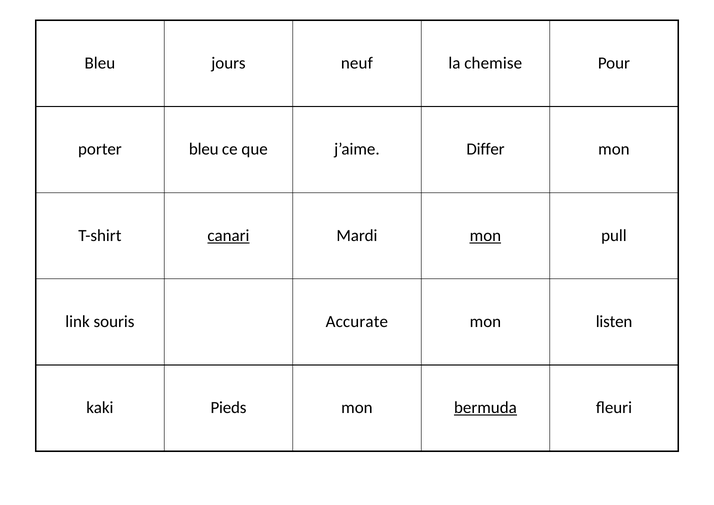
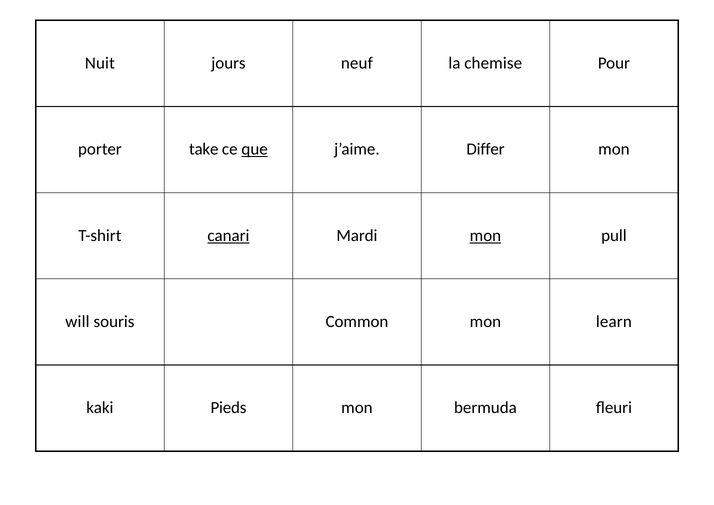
Bleu: Bleu -> Nuit (100, 63)
porter bleu: bleu -> take (204, 149)
que underline: none -> present (255, 149)
link: link -> will (77, 322)
Accurate: Accurate -> Common (357, 322)
listen: listen -> learn (614, 322)
bermuda underline: present -> none (485, 408)
